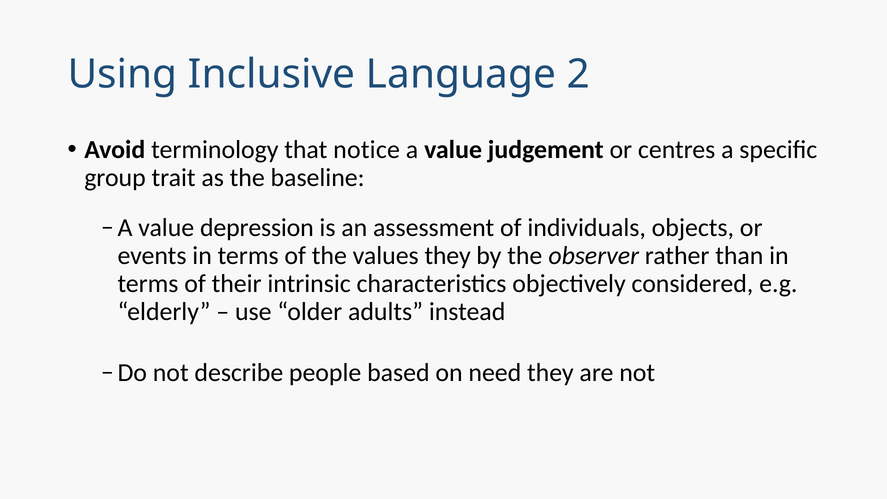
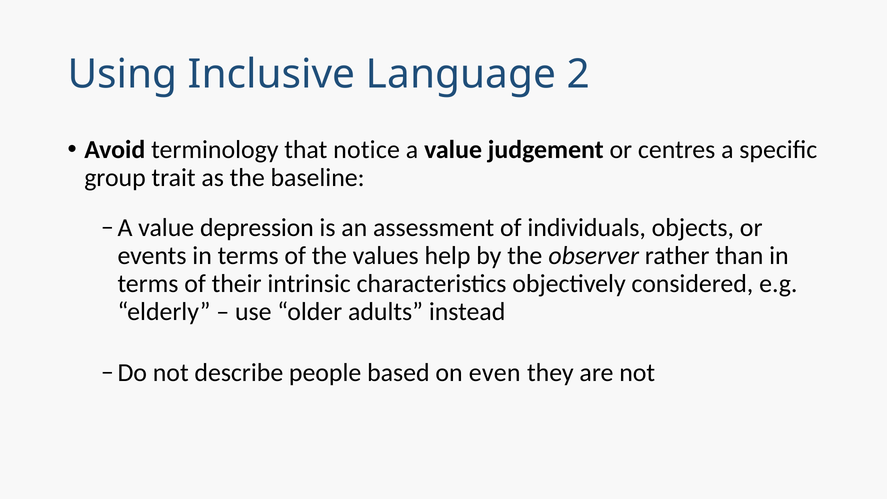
values they: they -> help (448, 256)
need: need -> even (495, 373)
